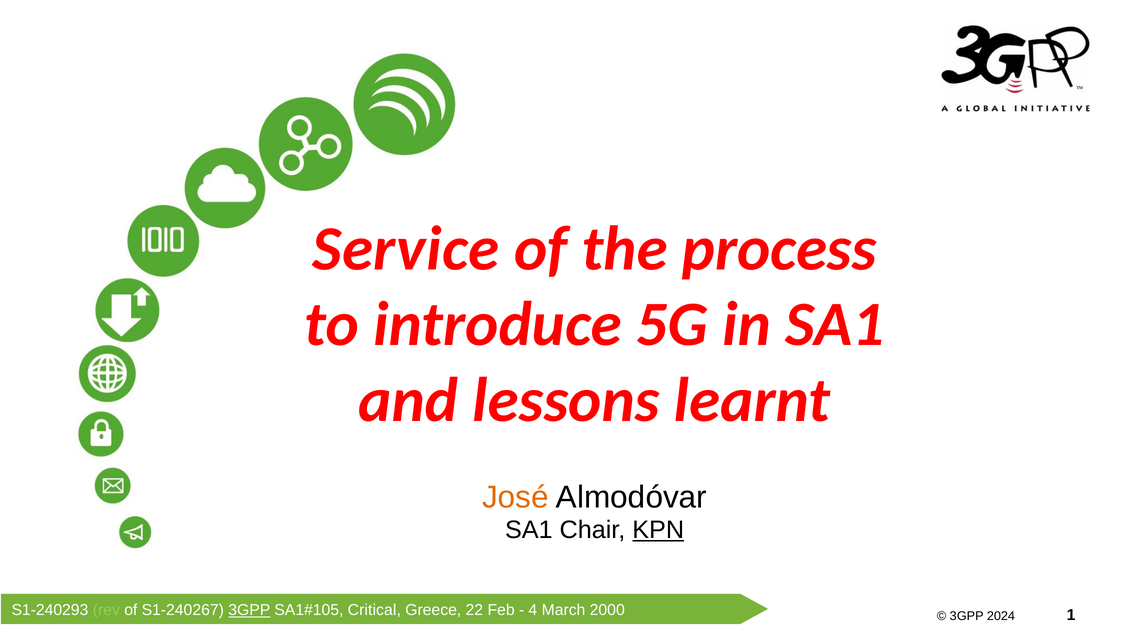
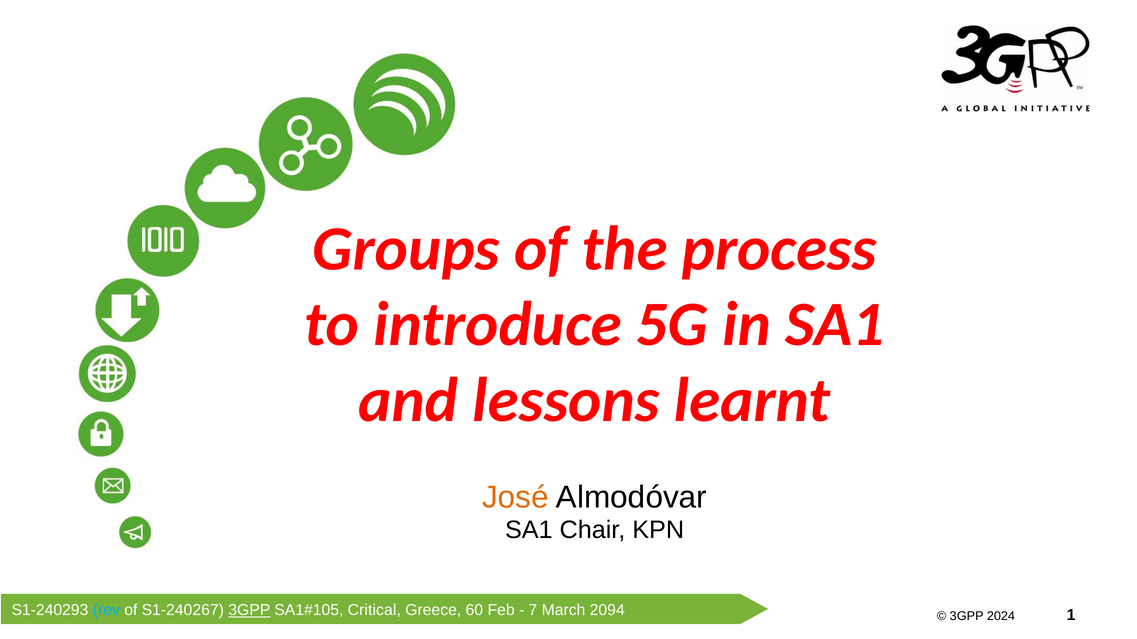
Service: Service -> Groups (406, 249)
KPN underline: present -> none (658, 531)
rev colour: light green -> light blue (106, 611)
22: 22 -> 60 (474, 611)
4: 4 -> 7 (533, 611)
2000: 2000 -> 2094 (607, 611)
